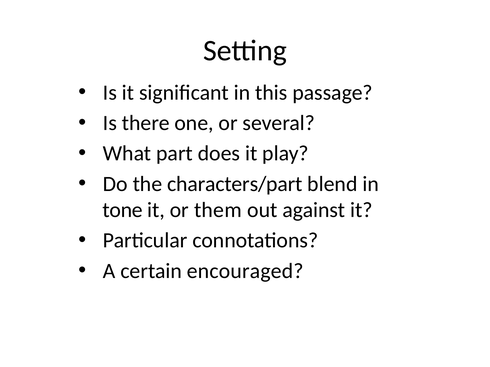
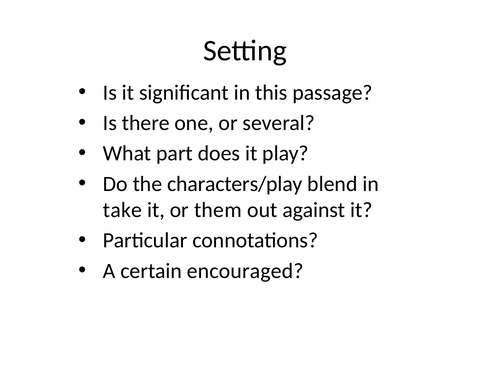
characters/part: characters/part -> characters/play (235, 184)
tone: tone -> take (122, 210)
